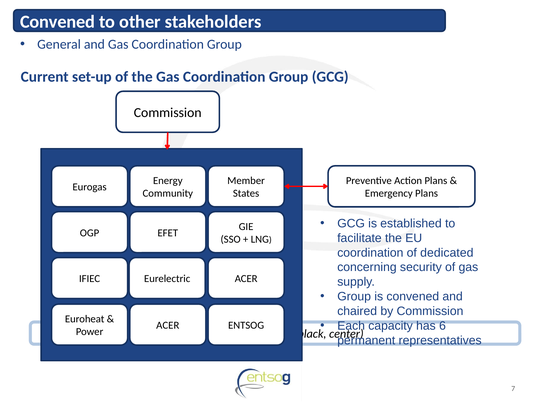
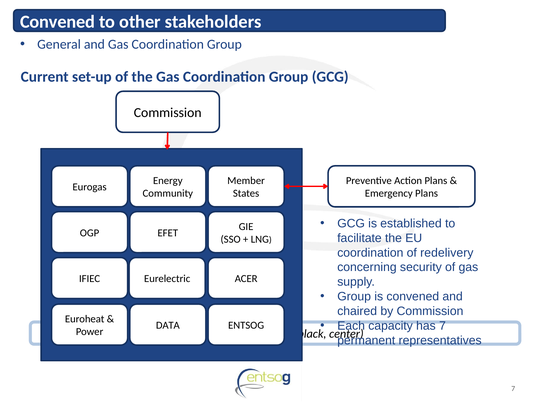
dedicated: dedicated -> redelivery (447, 253)
has 6: 6 -> 7 (443, 326)
ACER: ACER -> DATA (168, 325)
